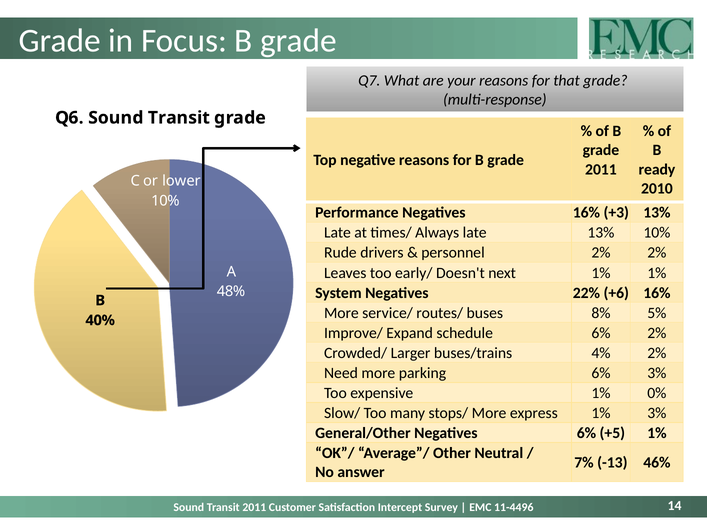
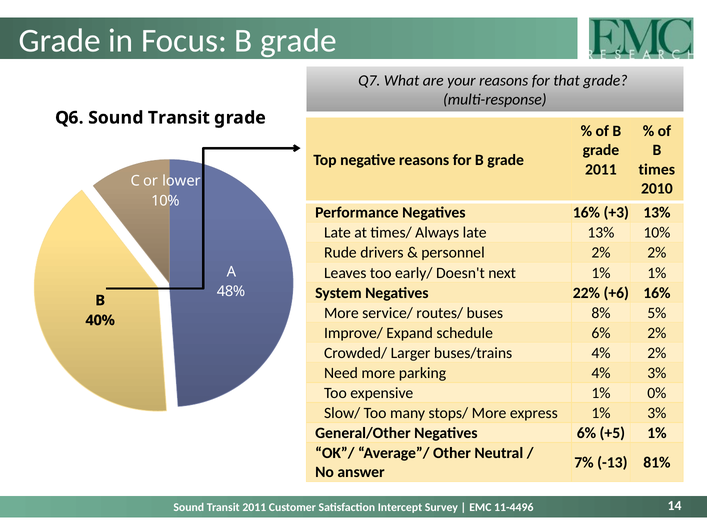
ready: ready -> times (657, 170)
parking 6%: 6% -> 4% (601, 373)
46%: 46% -> 81% (657, 463)
